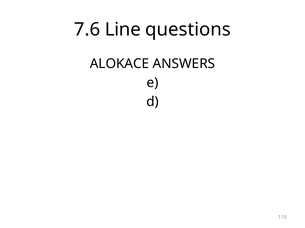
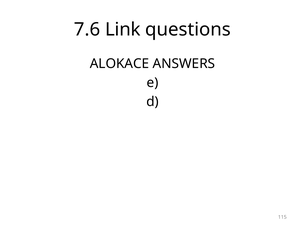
Line: Line -> Link (123, 30)
